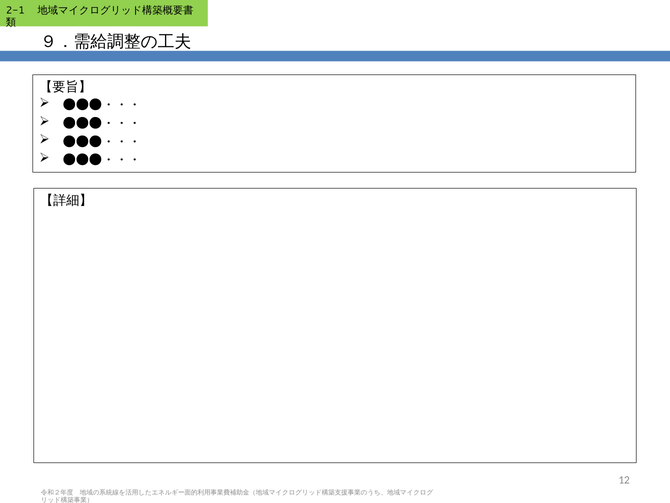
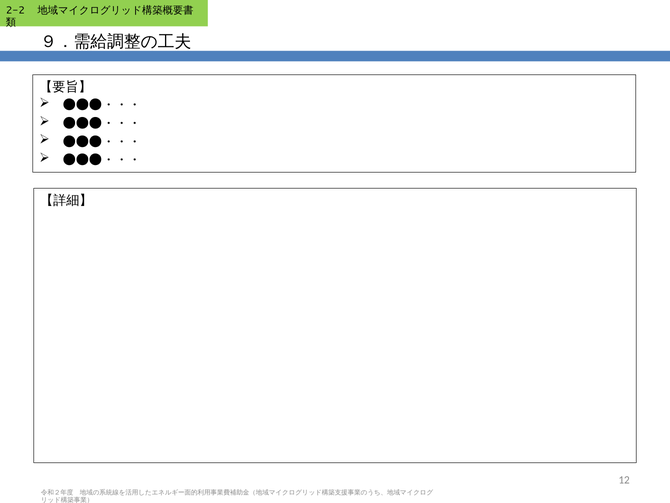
2-1: 2-1 -> 2-2 (15, 10)
